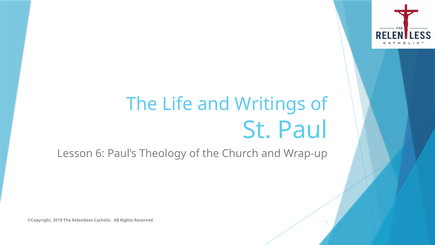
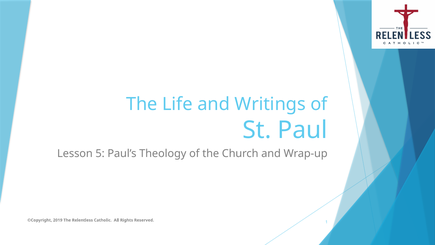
6: 6 -> 5 (100, 153)
